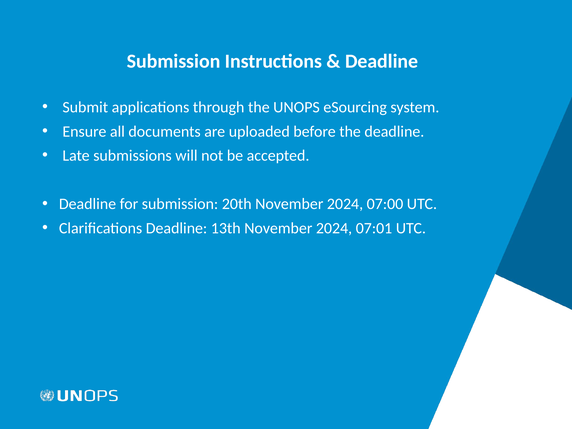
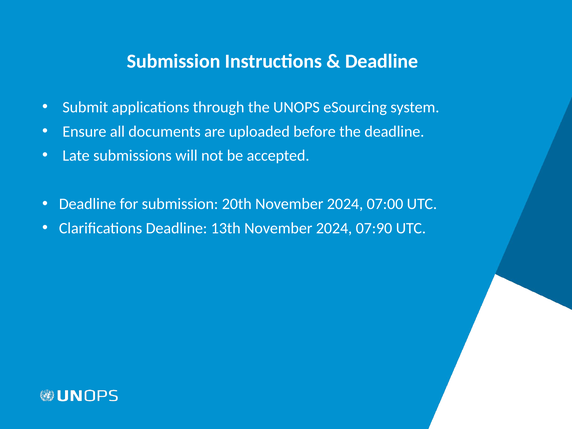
07:01: 07:01 -> 07:90 (374, 228)
